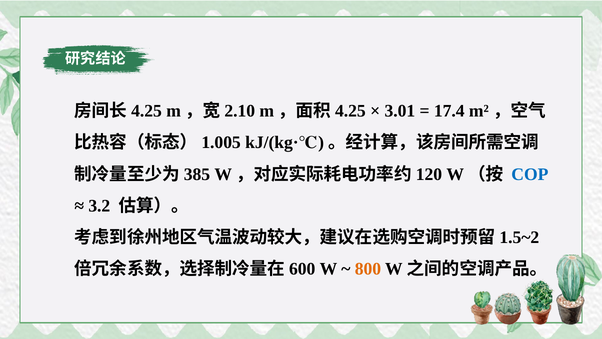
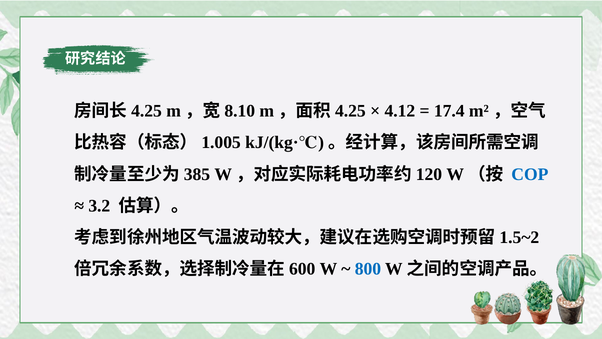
2.10: 2.10 -> 8.10 (240, 111)
3.01: 3.01 -> 4.12 (400, 111)
800 colour: orange -> blue (368, 269)
